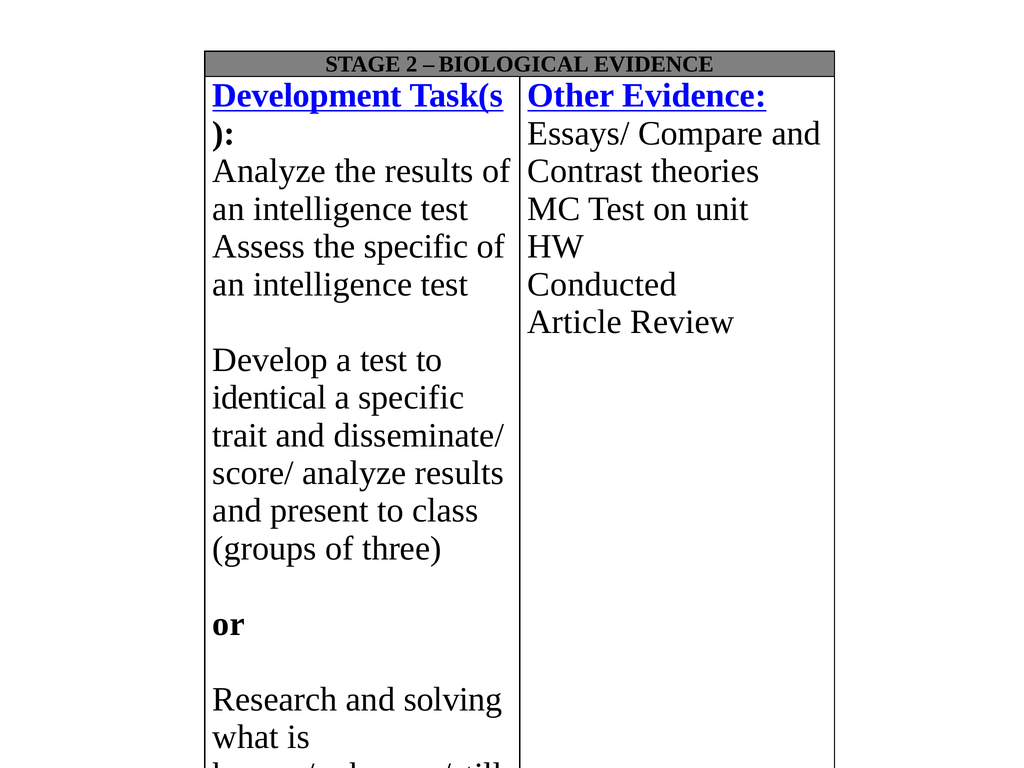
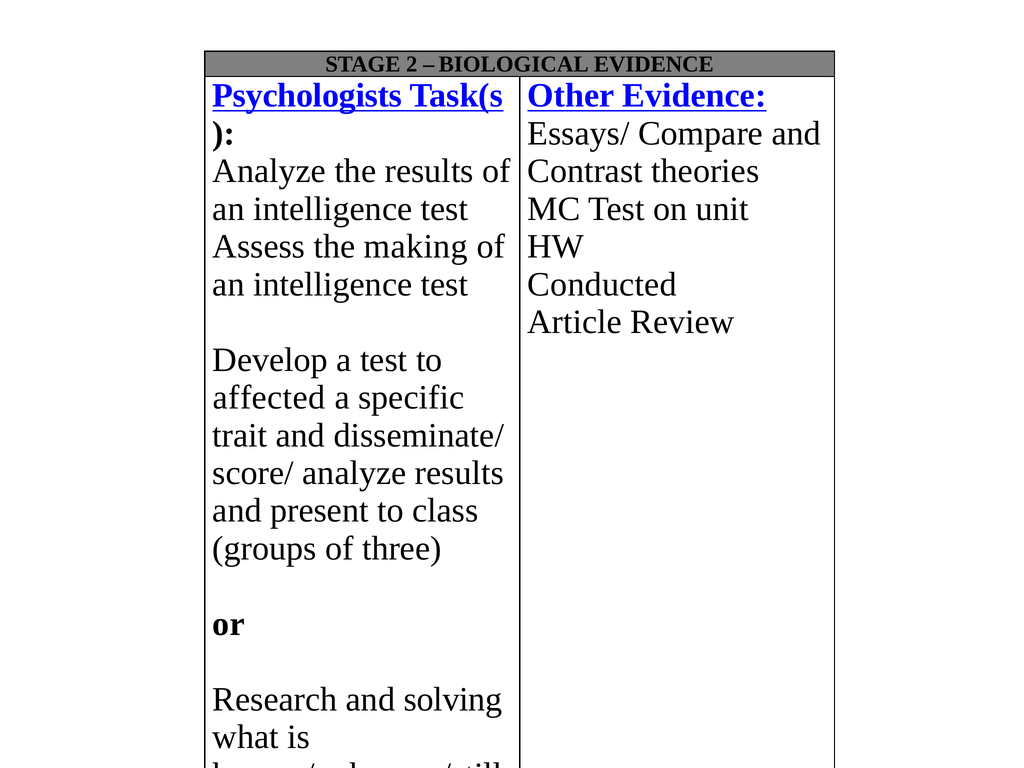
Development: Development -> Psychologists (307, 96)
the specific: specific -> making (416, 247)
identical: identical -> affected (269, 398)
